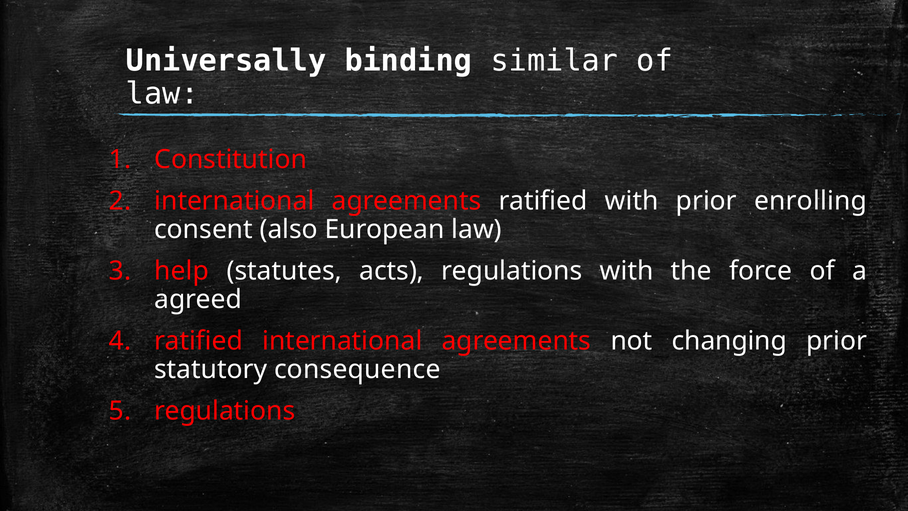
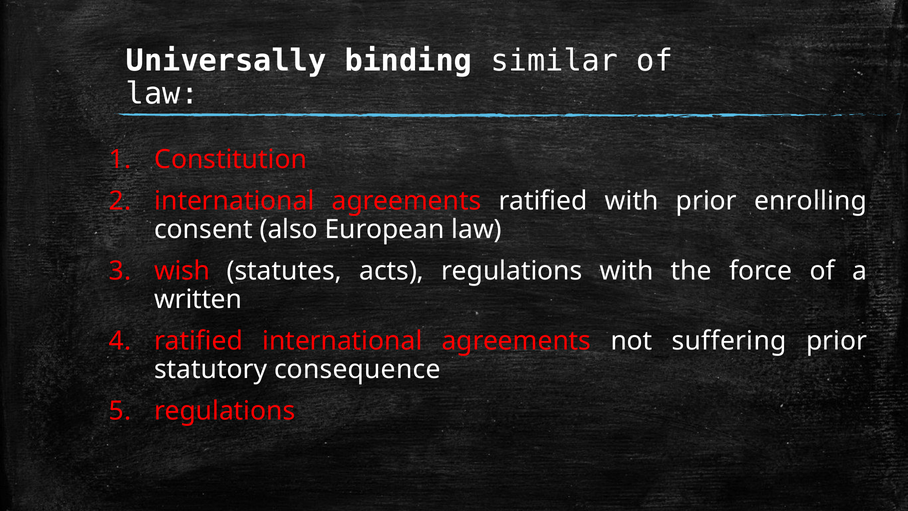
help: help -> wish (182, 271)
agreed: agreed -> written (198, 299)
changing: changing -> suffering (729, 341)
